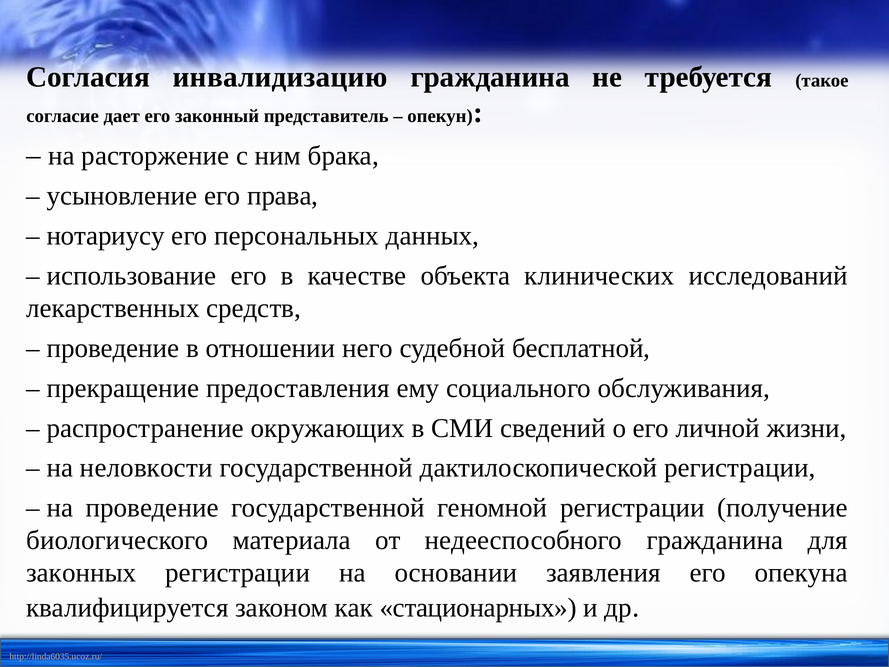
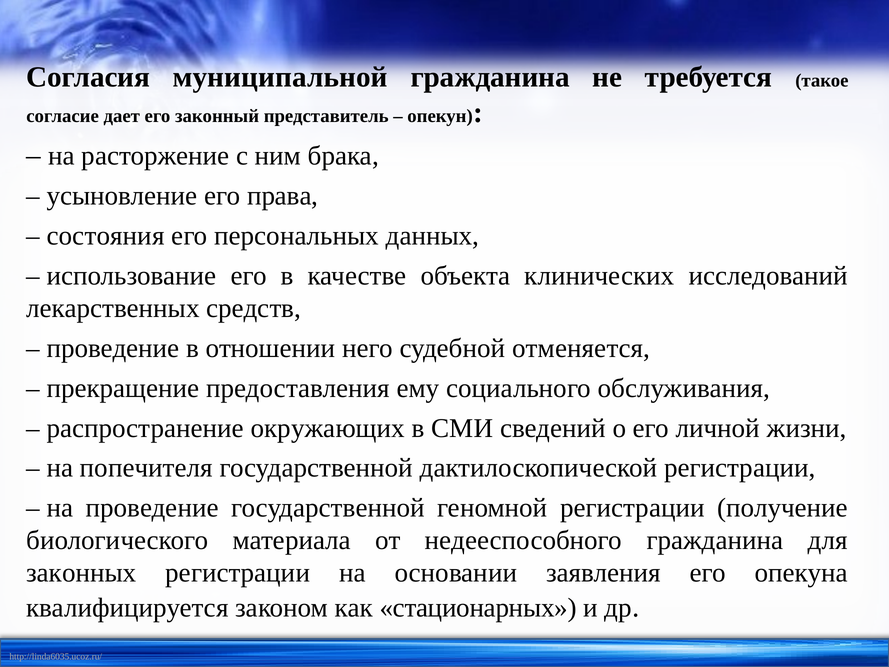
инвалидизацию: инвалидизацию -> муниципальной (280, 77)
нотариусу: нотариусу -> состояния (106, 236)
бесплатной: бесплатной -> отменяется (581, 348)
неловкости: неловкости -> попечителя (146, 468)
